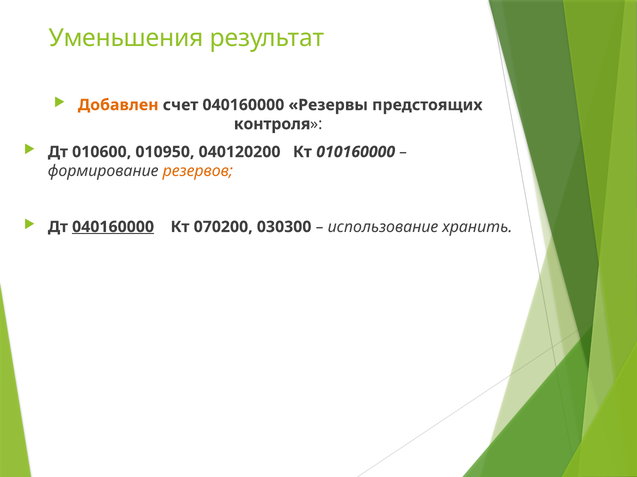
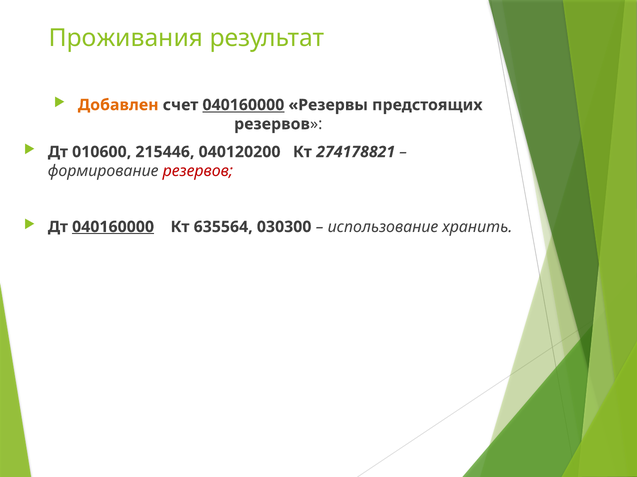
Уменьшения: Уменьшения -> Проживания (126, 38)
040160000 underline: none -> present (243, 105)
контроля: контроля -> резервов (272, 124)
010950: 010950 -> 215446 (165, 152)
010160000: 010160000 -> 274178821 (356, 152)
резервов colour: orange -> red (198, 171)
070200: 070200 -> 635564 (223, 227)
